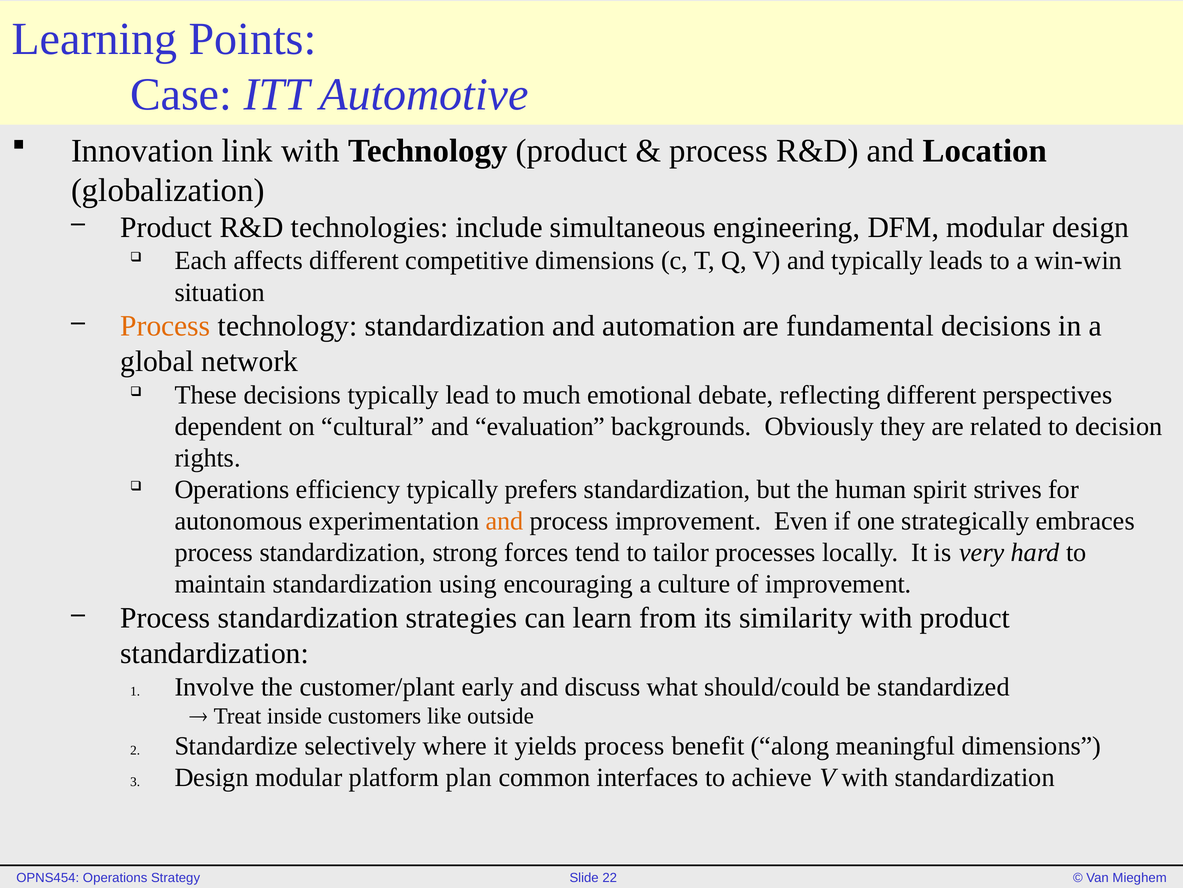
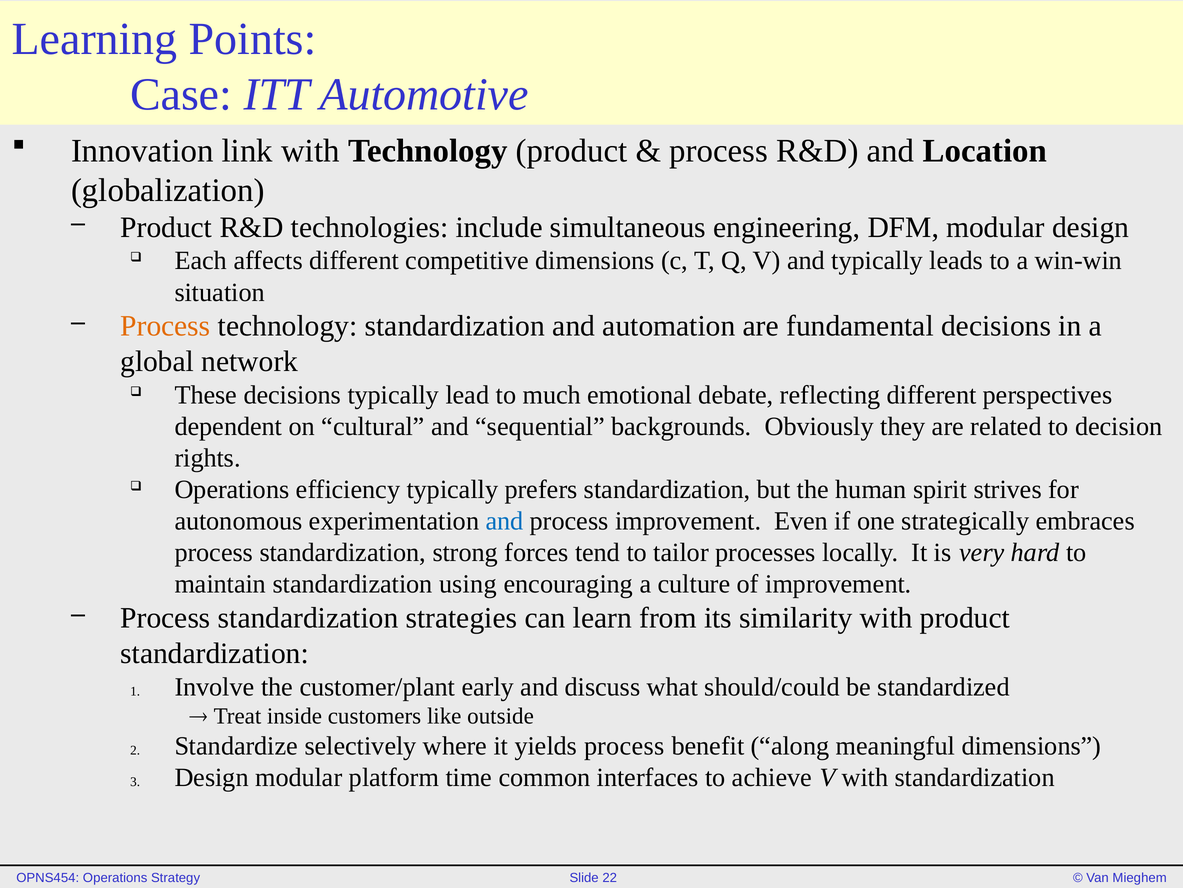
evaluation: evaluation -> sequential (540, 426)
and colour: orange -> blue (504, 521)
plan: plan -> time (469, 777)
